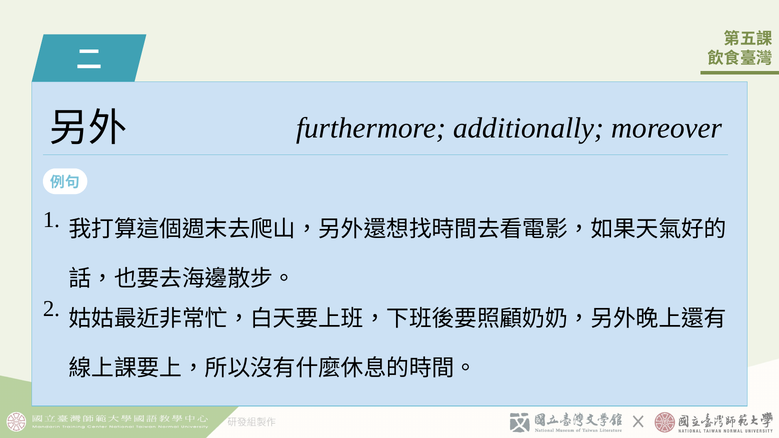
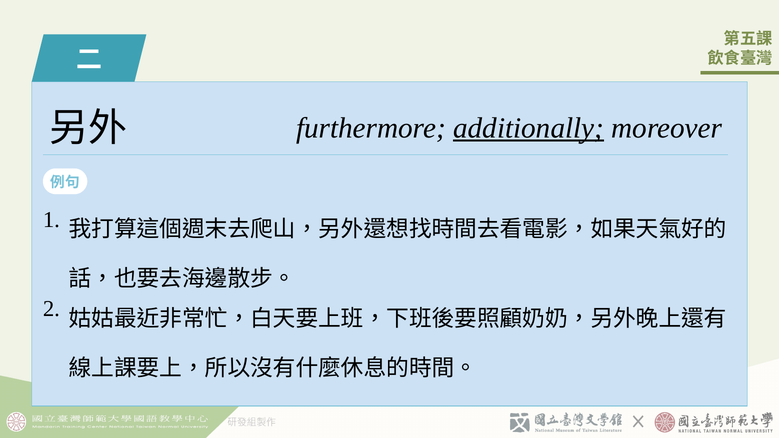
additionally underline: none -> present (529, 128)
